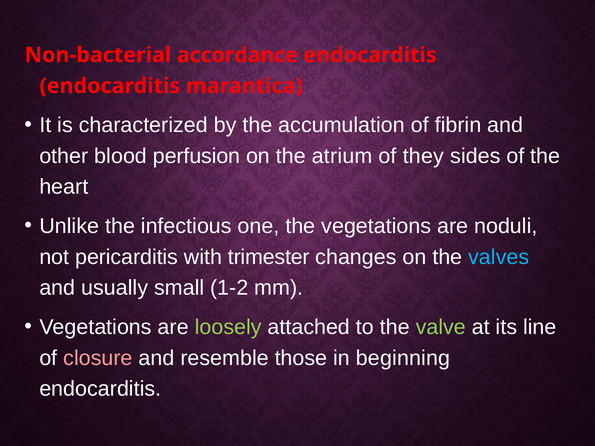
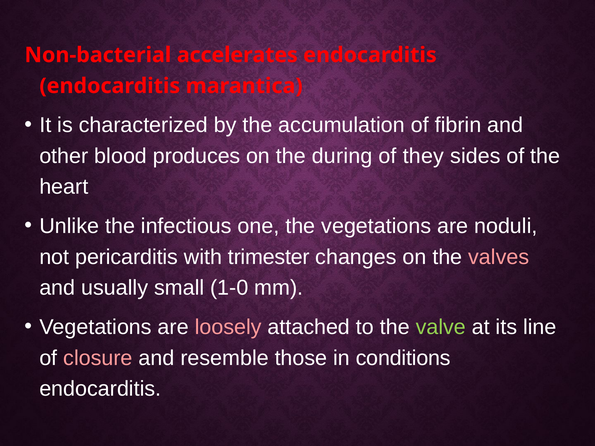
accordance: accordance -> accelerates (237, 55)
perfusion: perfusion -> produces (197, 156)
atrium: atrium -> during (342, 156)
valves colour: light blue -> pink (499, 257)
1-2: 1-2 -> 1-0 (229, 288)
loosely colour: light green -> pink (228, 327)
beginning: beginning -> conditions (403, 358)
